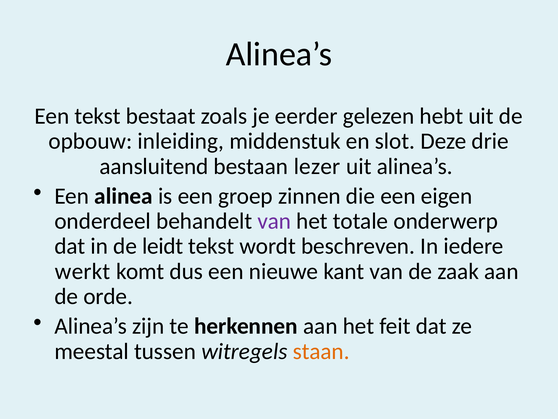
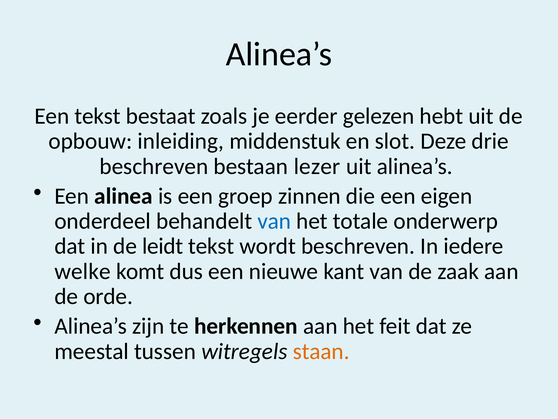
aansluitend: aansluitend -> beschreven (154, 166)
van colour: purple -> blue (274, 221)
werkt: werkt -> welke (83, 271)
